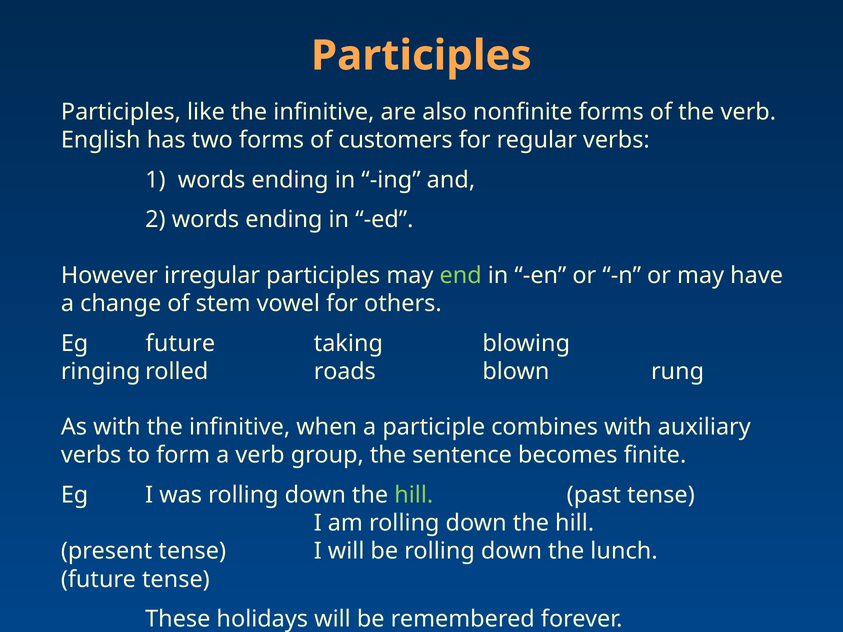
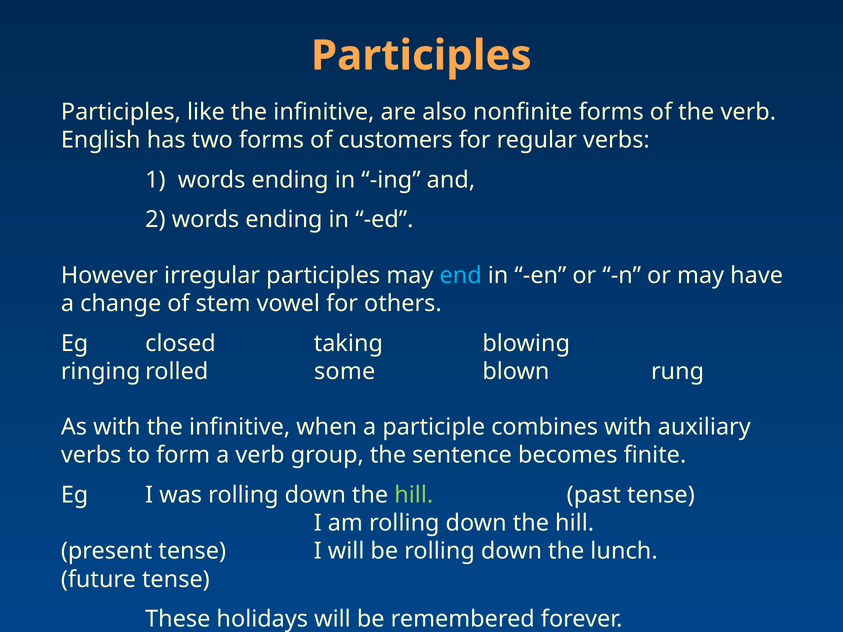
end colour: light green -> light blue (461, 276)
Eg future: future -> closed (180, 343)
roads: roads -> some (345, 372)
